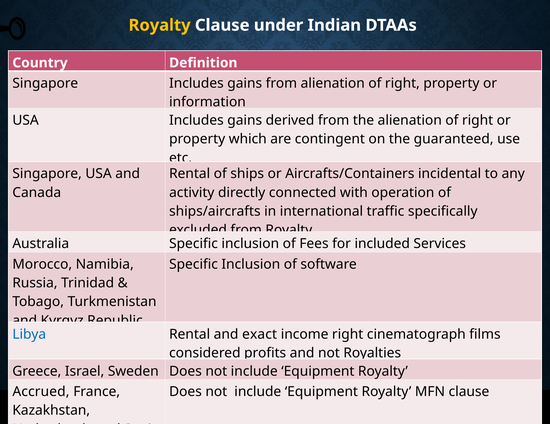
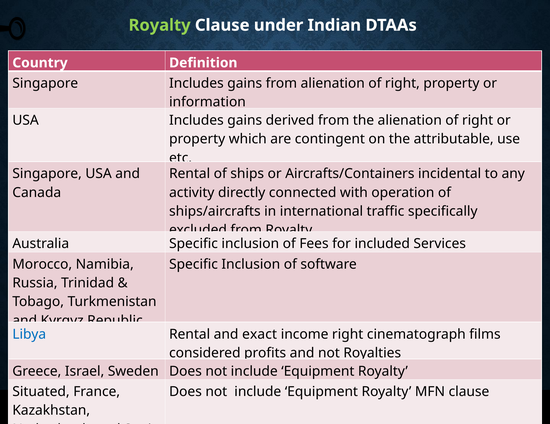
Royalty colour: yellow -> light green (160, 25)
guaranteed: guaranteed -> attributable (454, 139)
Accrued: Accrued -> Situated (41, 392)
